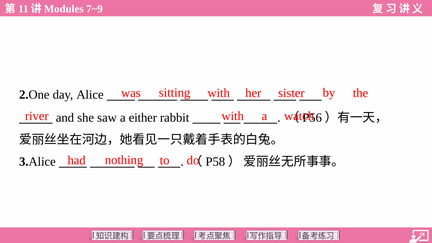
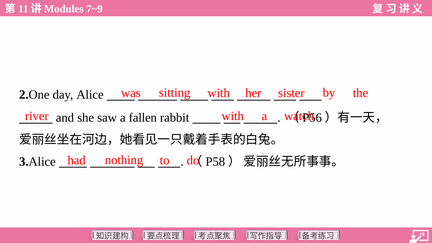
either: either -> fallen (143, 118)
